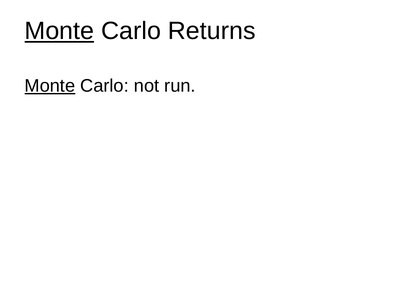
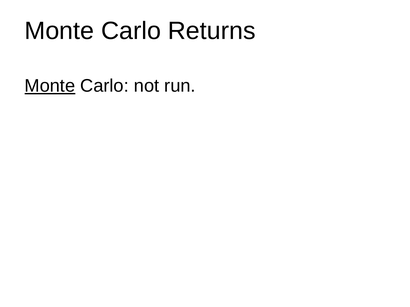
Monte underline: present -> none (59, 31)
